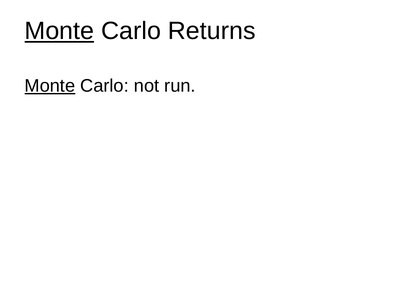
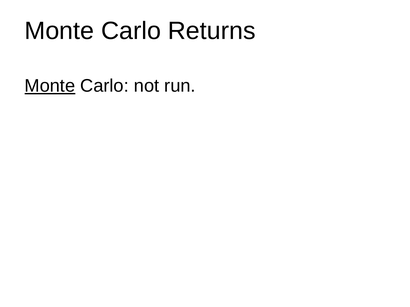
Monte underline: present -> none (59, 31)
